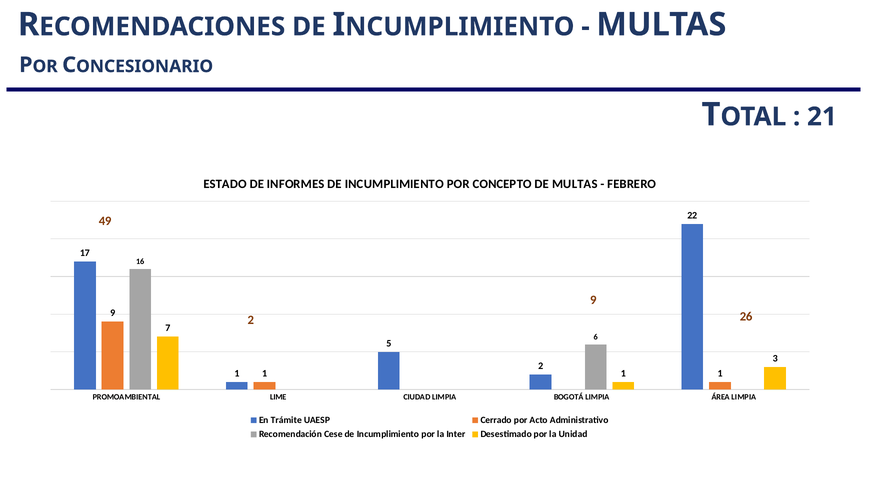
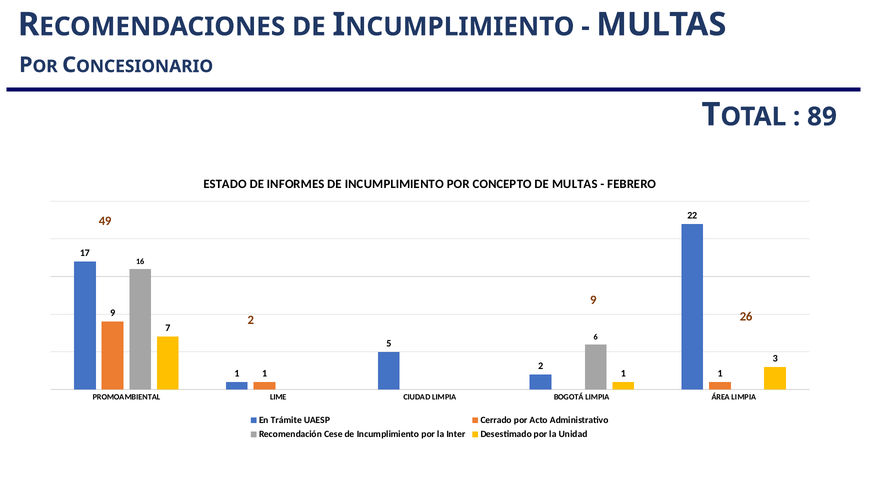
21: 21 -> 89 (822, 117)
